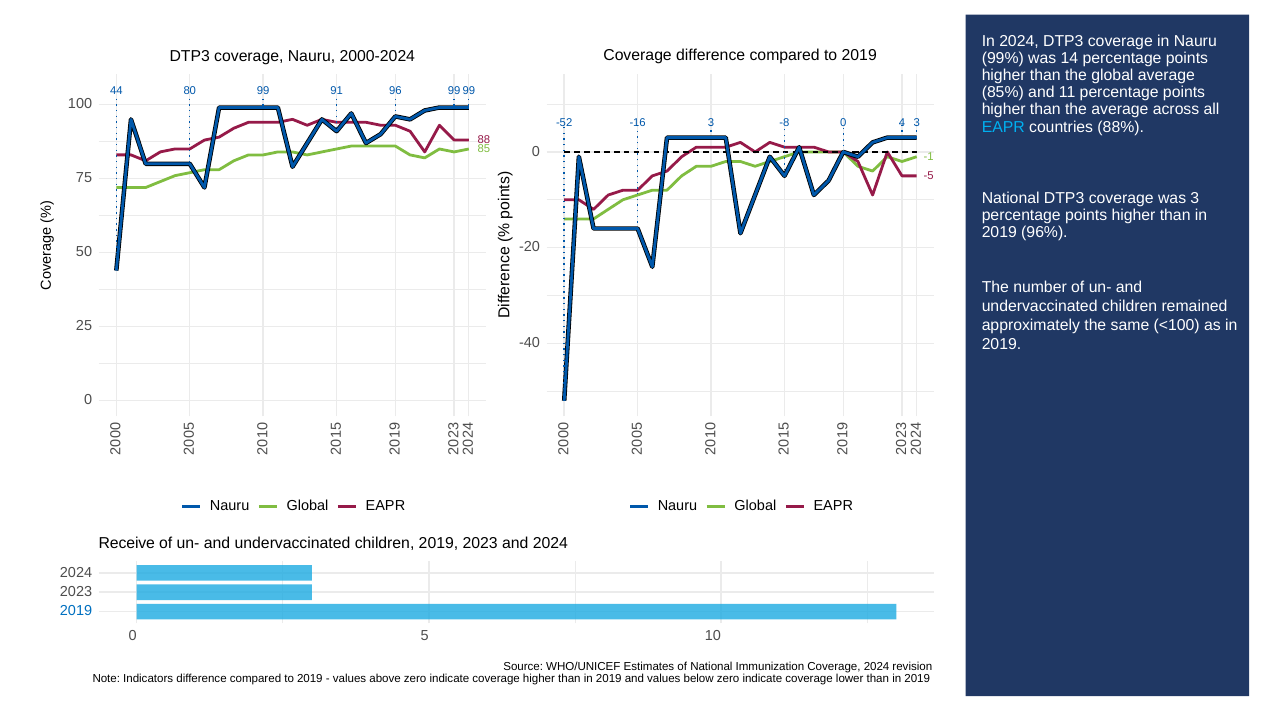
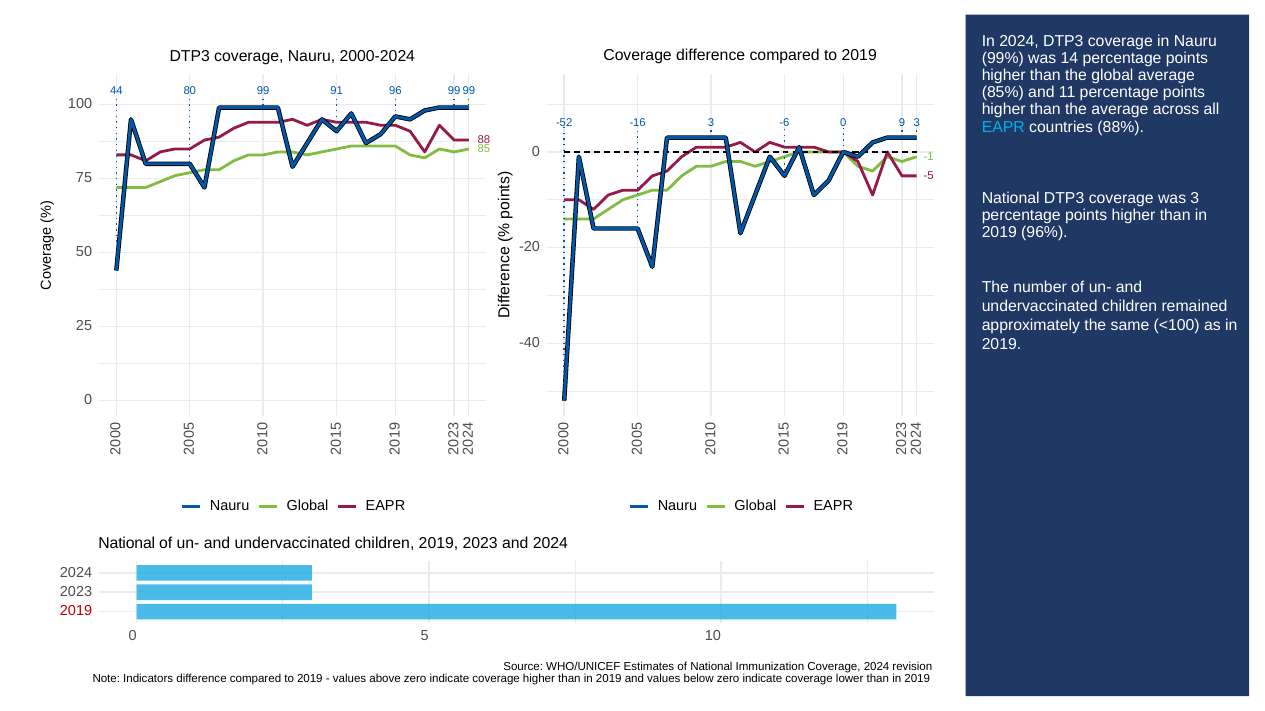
-8: -8 -> -6 (784, 123)
0 4: 4 -> 9 (902, 123)
Receive: Receive -> National (127, 544)
2019 colour: blue -> red (76, 612)
